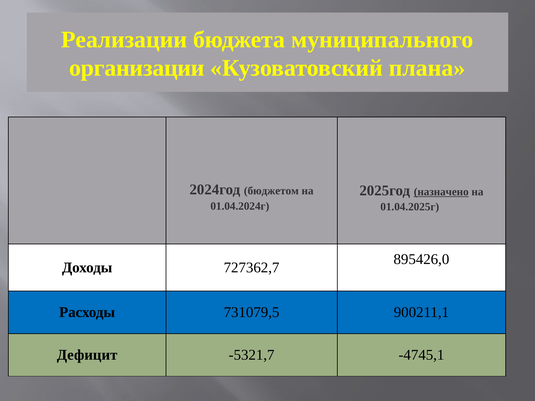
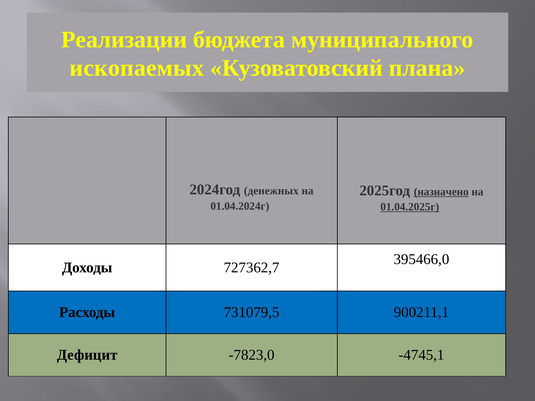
организации: организации -> ископаемых (137, 68)
бюджетом: бюджетом -> денежных (271, 191)
01.04.2025г underline: none -> present (410, 207)
895426,0: 895426,0 -> 395466,0 (421, 260)
-5321,7: -5321,7 -> -7823,0 (252, 355)
